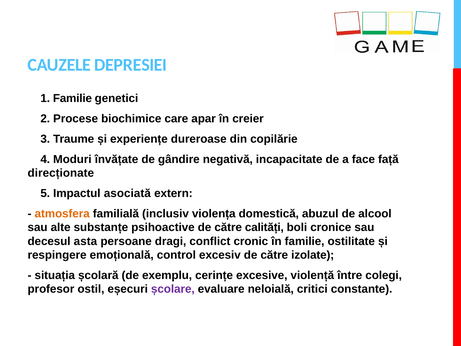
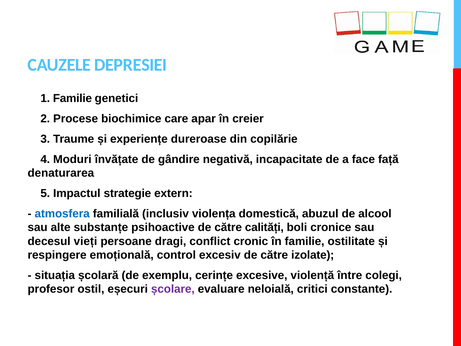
direcționate: direcționate -> denaturarea (61, 173)
asociată: asociată -> strategie (127, 193)
atmosfera colour: orange -> blue (62, 213)
asta: asta -> vieți (85, 241)
